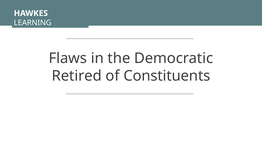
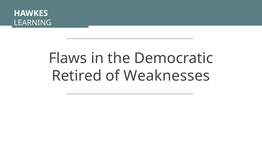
Constituents: Constituents -> Weaknesses (167, 76)
